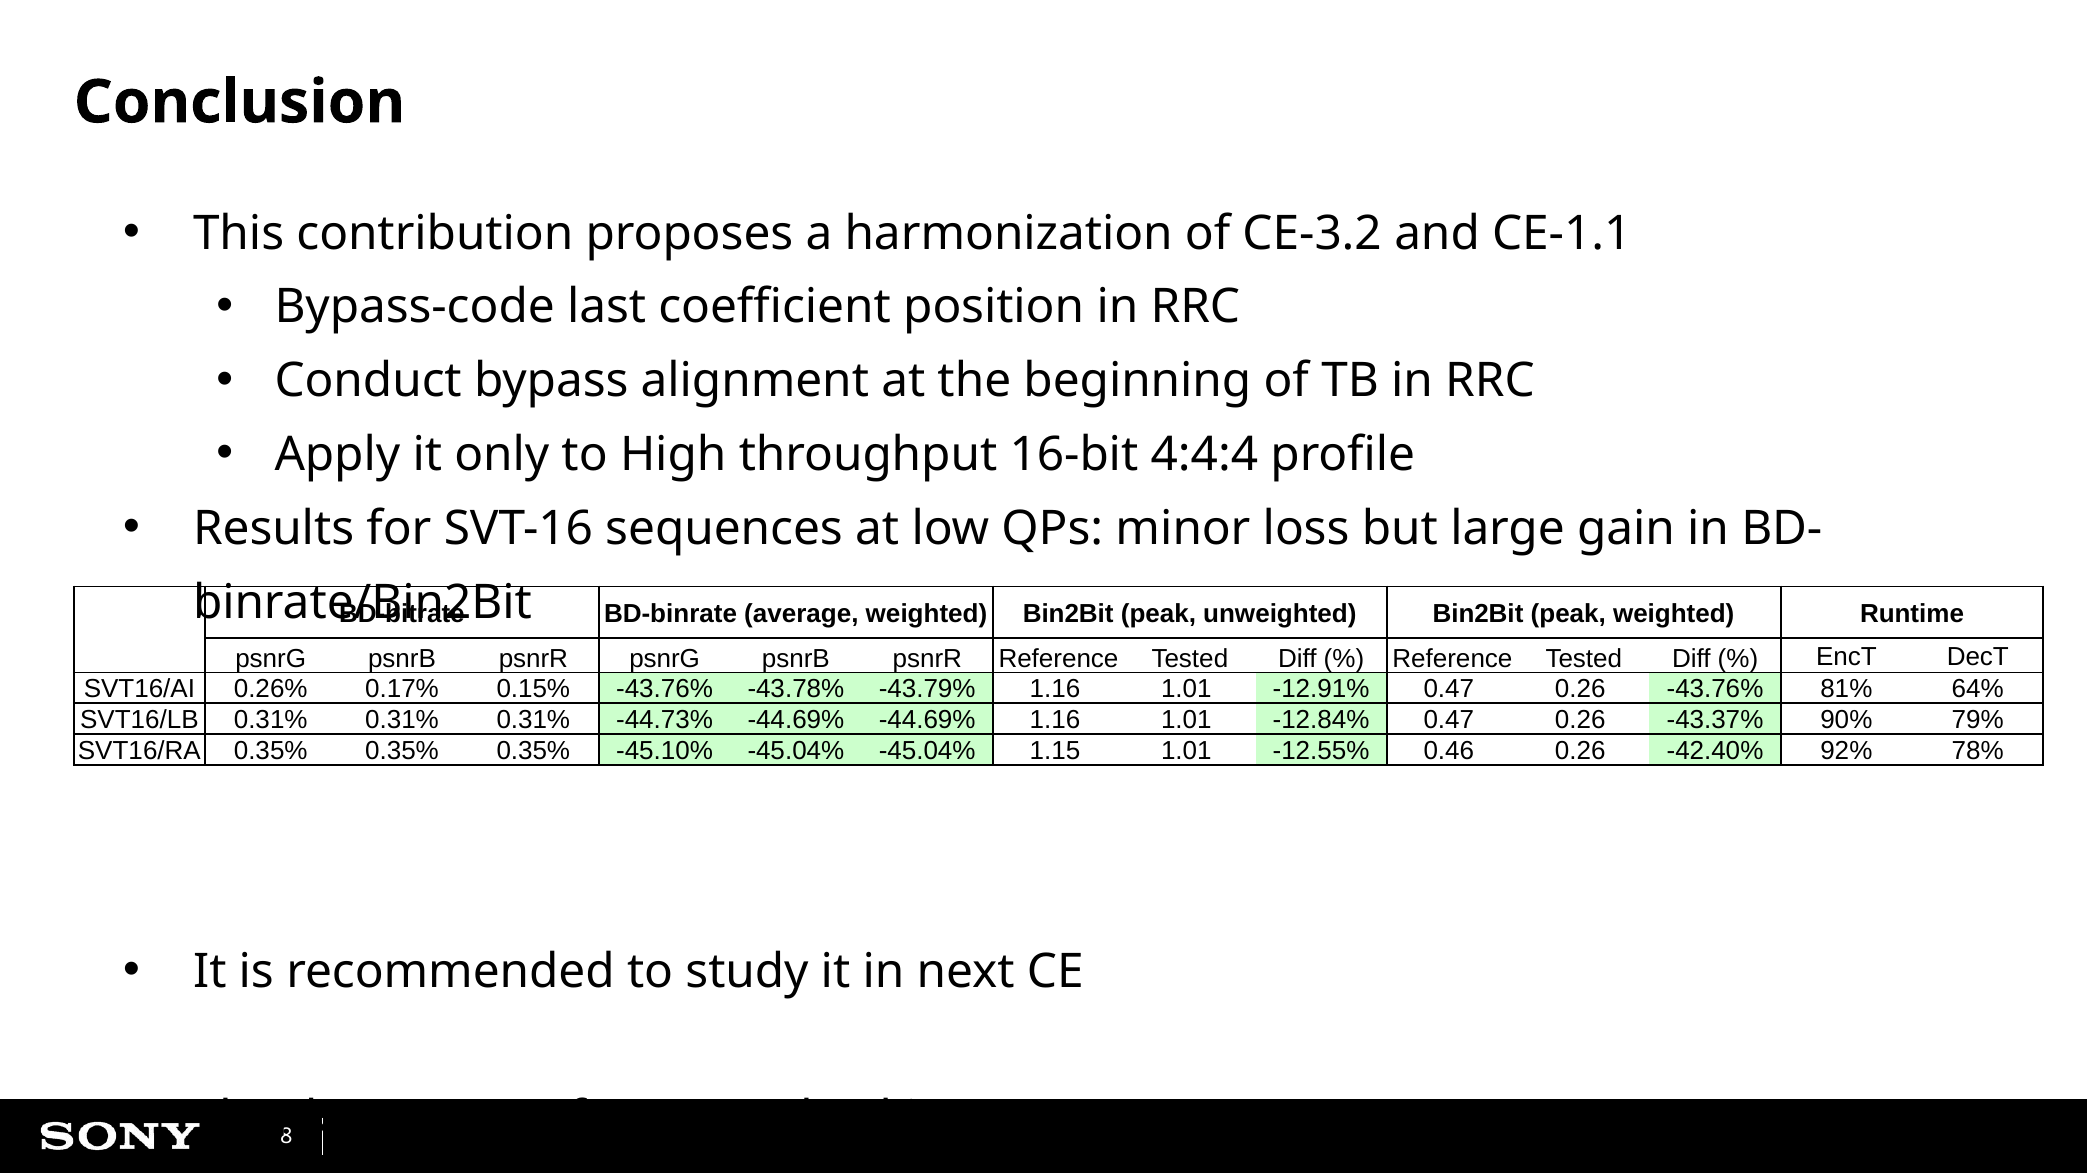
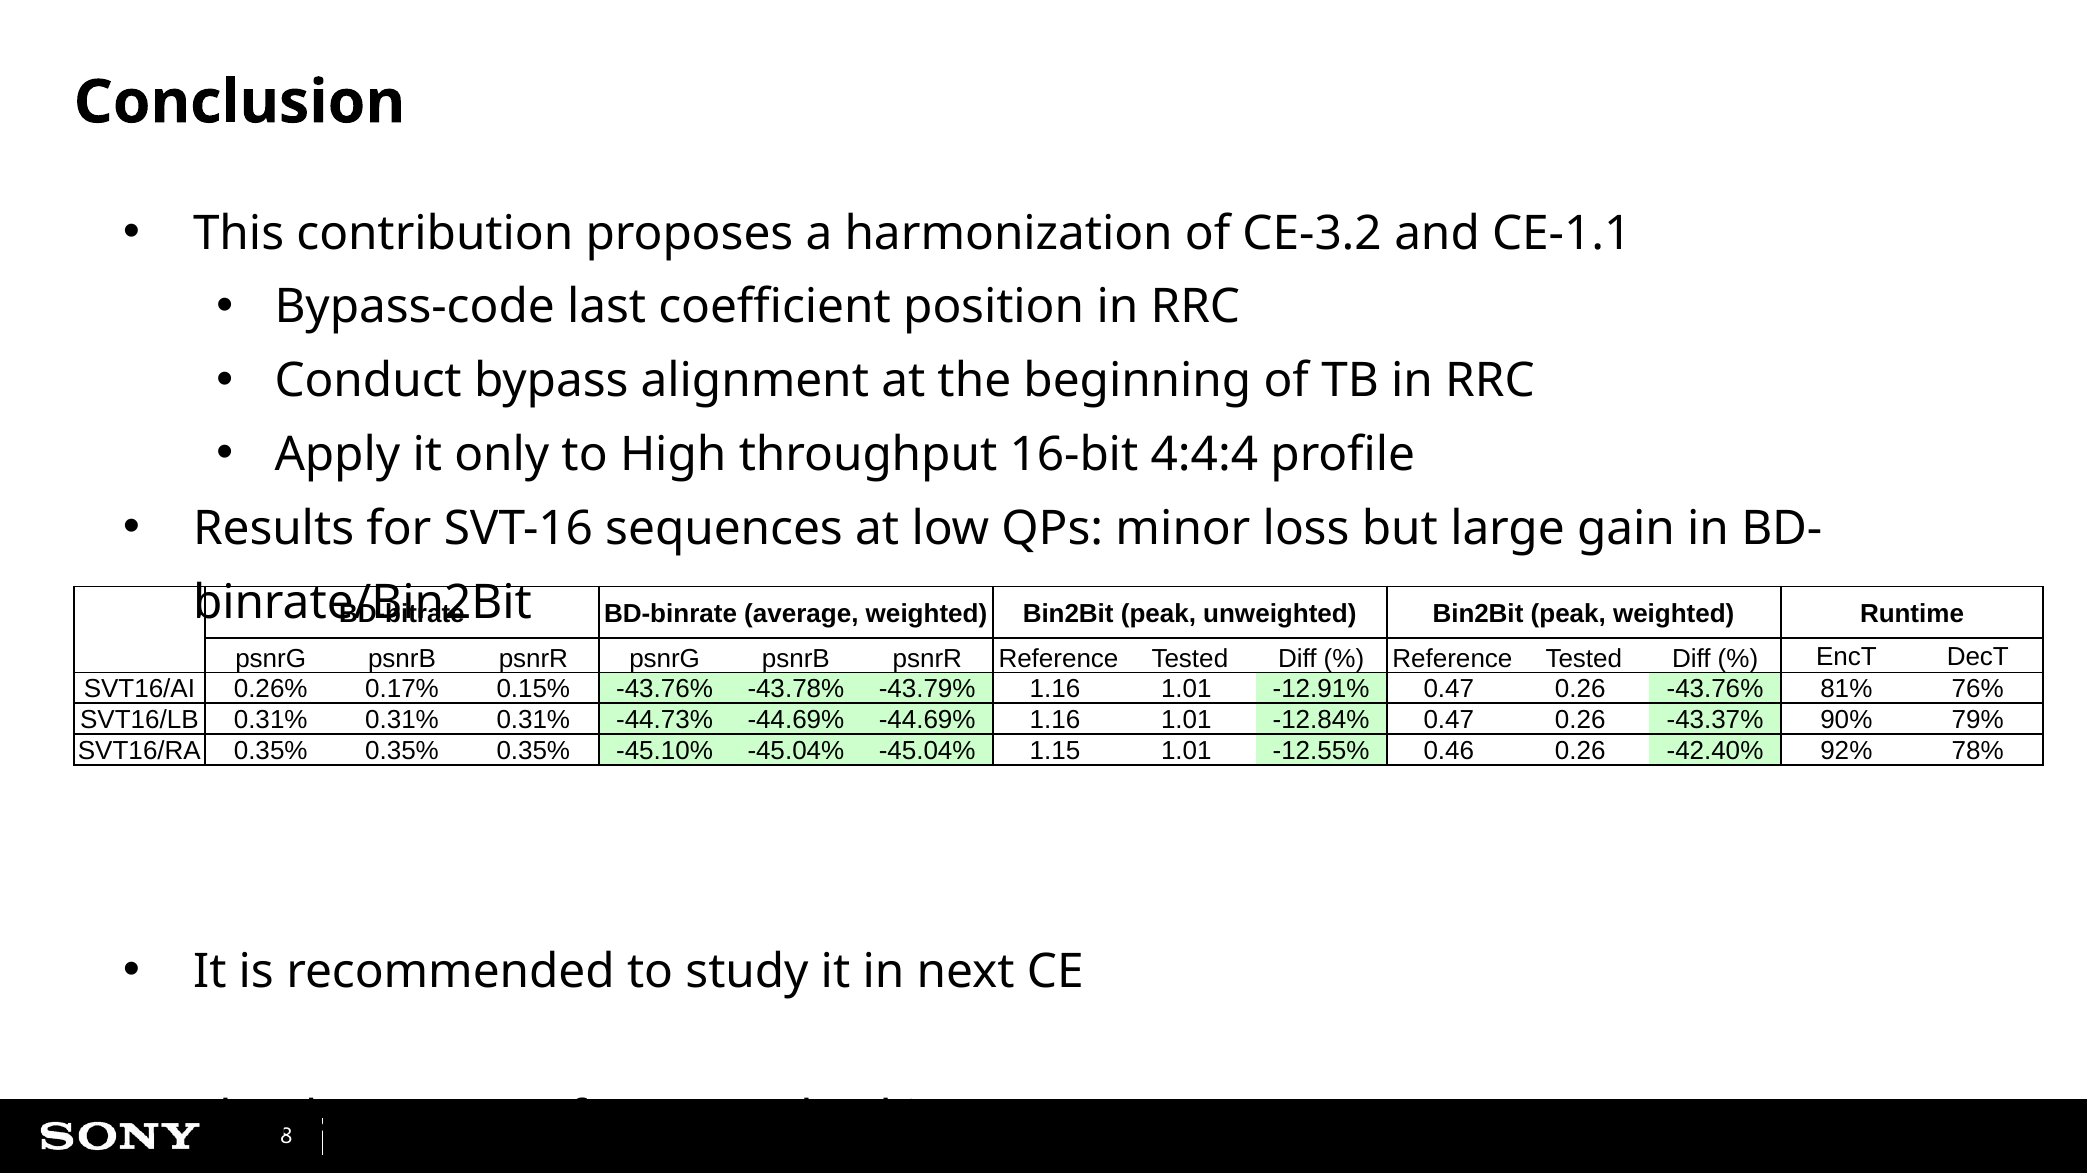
64%: 64% -> 76% (1978, 689)
